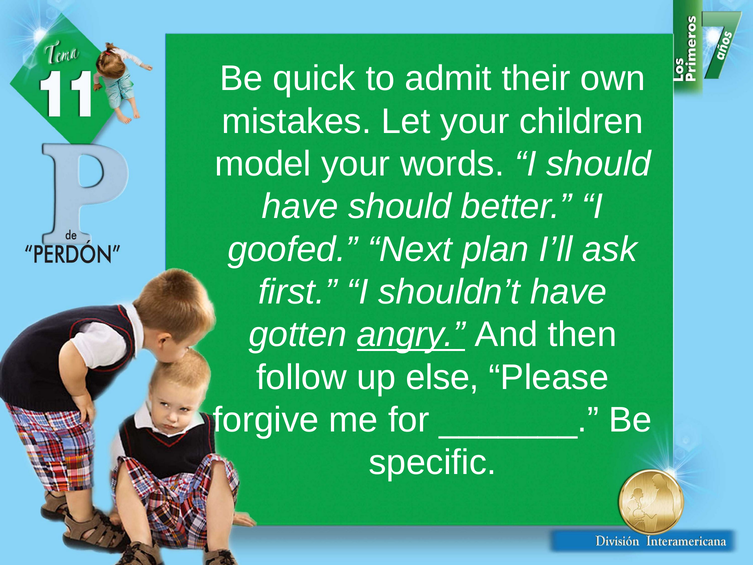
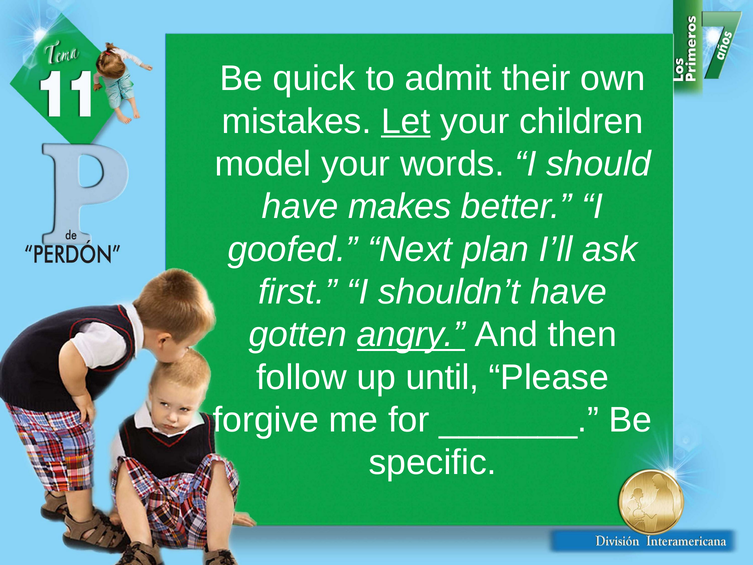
Let underline: none -> present (406, 121)
have should: should -> makes (400, 207)
else: else -> until (443, 377)
